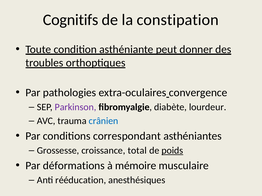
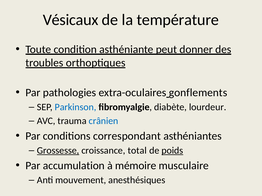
Cognitifs: Cognitifs -> Vésicaux (71, 20)
constipation: constipation -> température (178, 20)
convergence: convergence -> gonflements (198, 93)
Parkinson colour: purple -> blue (76, 107)
Grossesse underline: none -> present (58, 151)
déformations: déformations -> accumulation (74, 166)
rééducation: rééducation -> mouvement (81, 181)
